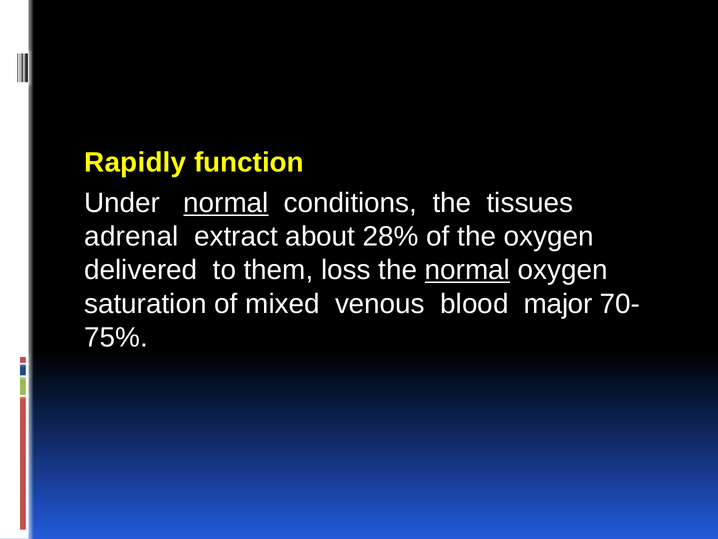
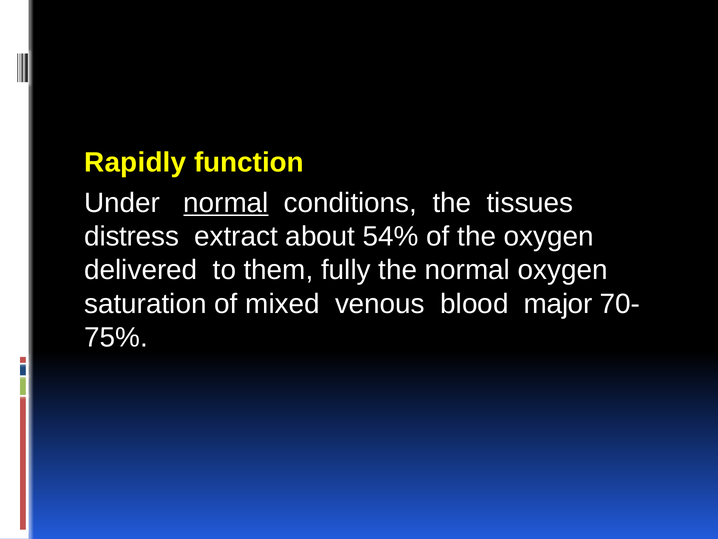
adrenal: adrenal -> distress (132, 236)
28%: 28% -> 54% (391, 236)
loss: loss -> fully (346, 270)
normal underline: present -> none (467, 270)
